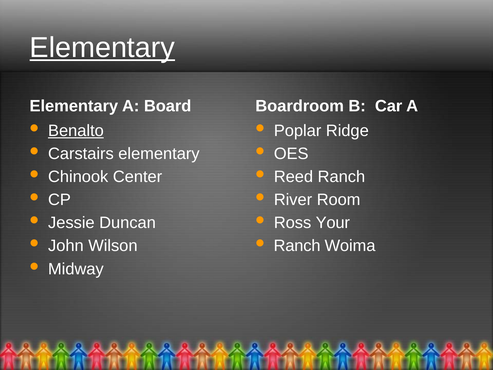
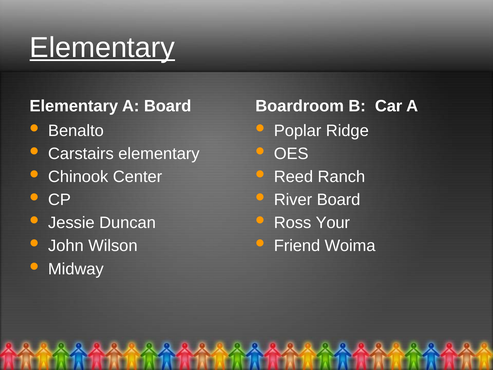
Benalto underline: present -> none (76, 131)
River Room: Room -> Board (339, 200)
Ranch: Ranch -> Friend (297, 246)
